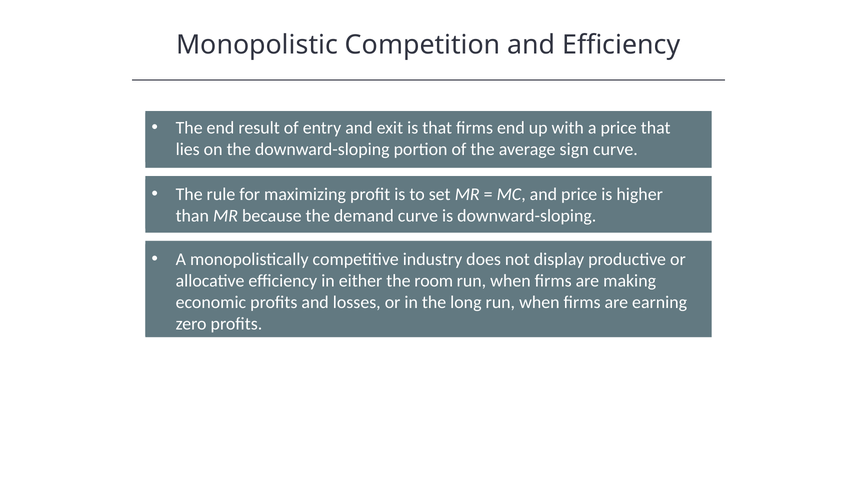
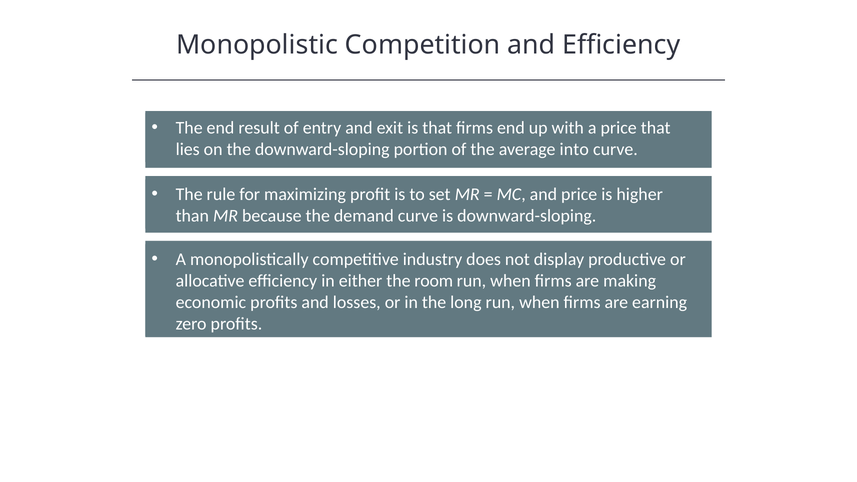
sign: sign -> into (574, 150)
